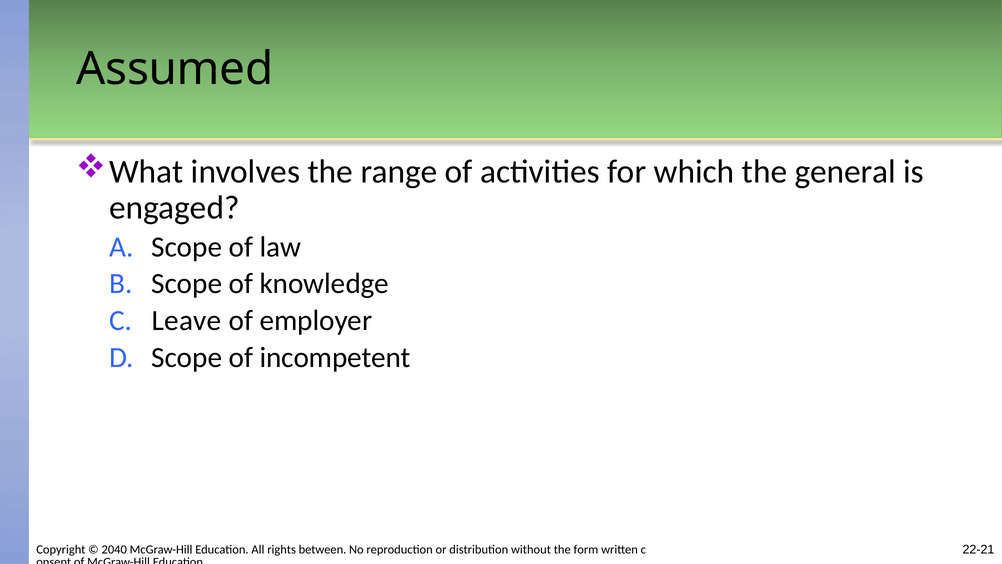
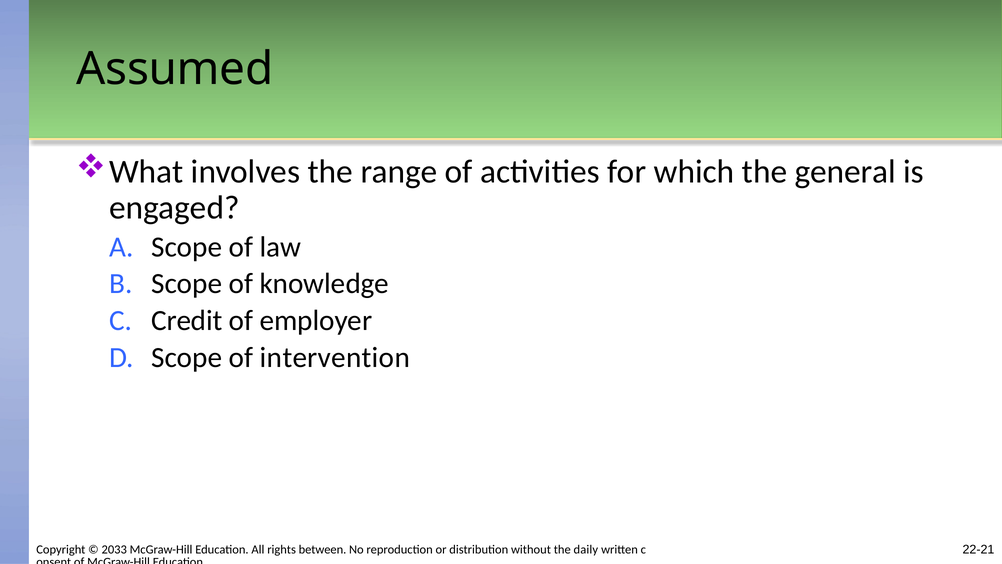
Leave: Leave -> Credit (187, 320)
incompetent: incompetent -> intervention (335, 357)
2040: 2040 -> 2033 (114, 549)
form: form -> daily (586, 549)
